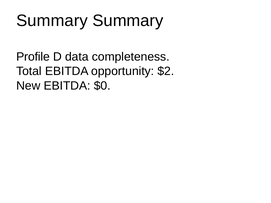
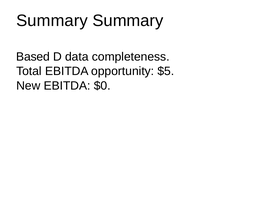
Profile: Profile -> Based (33, 57)
$2: $2 -> $5 (166, 71)
